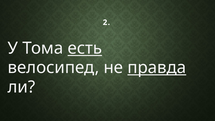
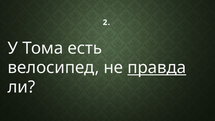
есть underline: present -> none (85, 48)
